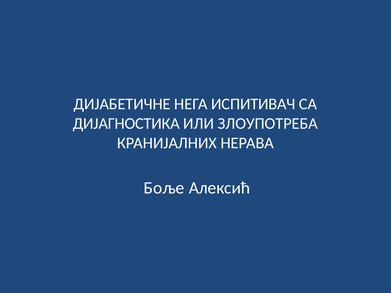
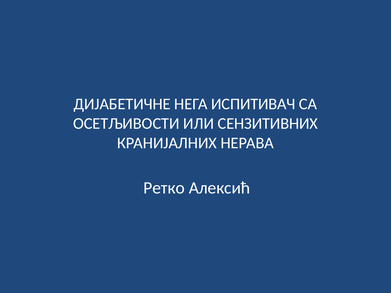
ДИЈАГНОСТИКА: ДИЈАГНОСТИКА -> ОСЕТЉИВОСТИ (126, 124)
ЗЛОУПОТРЕБА: ЗЛОУПОТРЕБА -> СЕНЗИТИВНИХ (268, 124)
Боље: Боље -> Ретко (164, 188)
